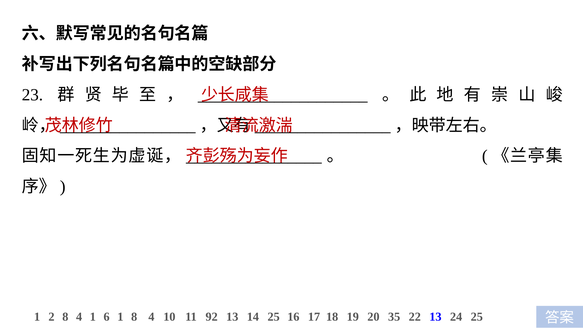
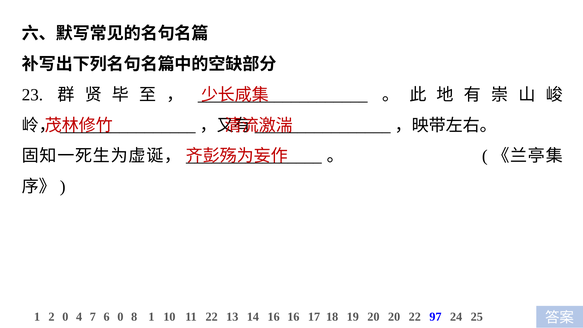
2 8: 8 -> 0 (65, 317)
4 1: 1 -> 7 (93, 317)
6 1: 1 -> 0 (120, 317)
4: 4 -> 1 (151, 317)
11 92: 92 -> 22 (212, 317)
14 25: 25 -> 16 (274, 317)
20 35: 35 -> 20 (394, 317)
22 13: 13 -> 97 (435, 317)
